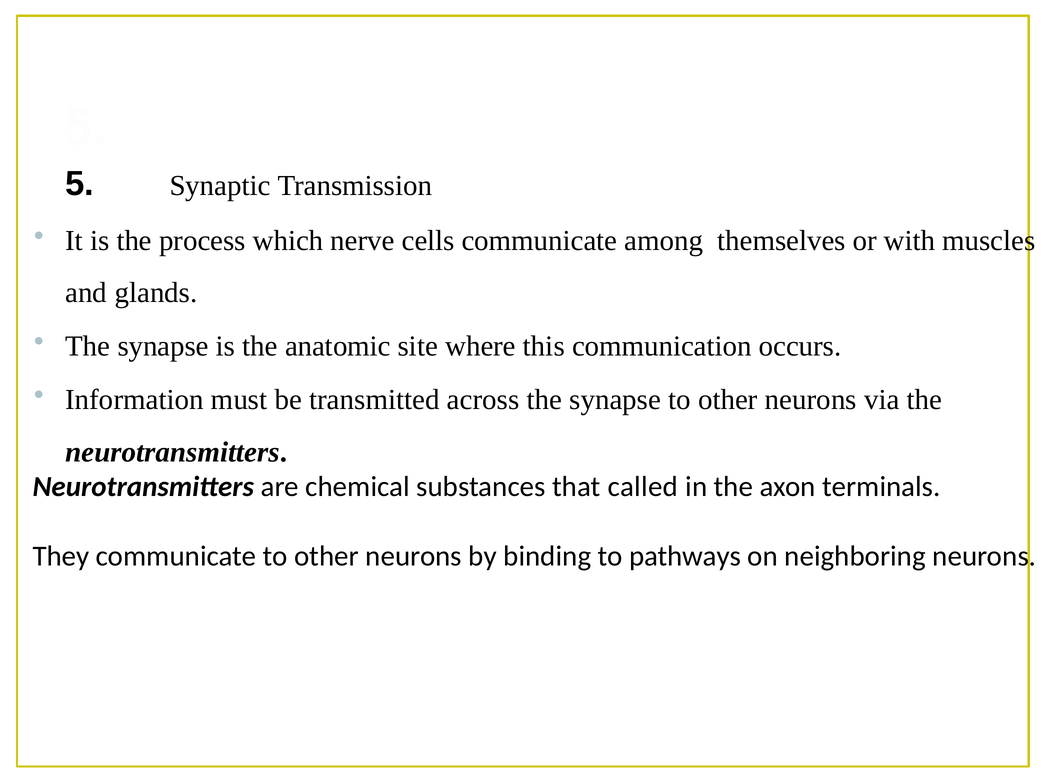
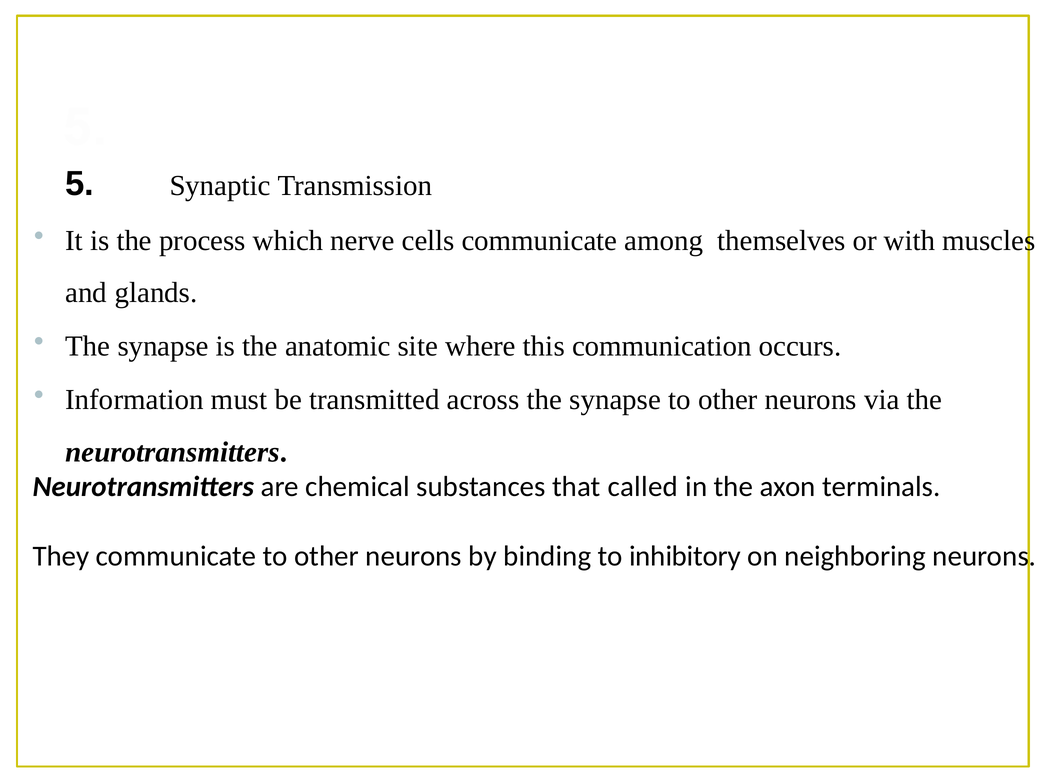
pathways: pathways -> inhibitory (685, 557)
